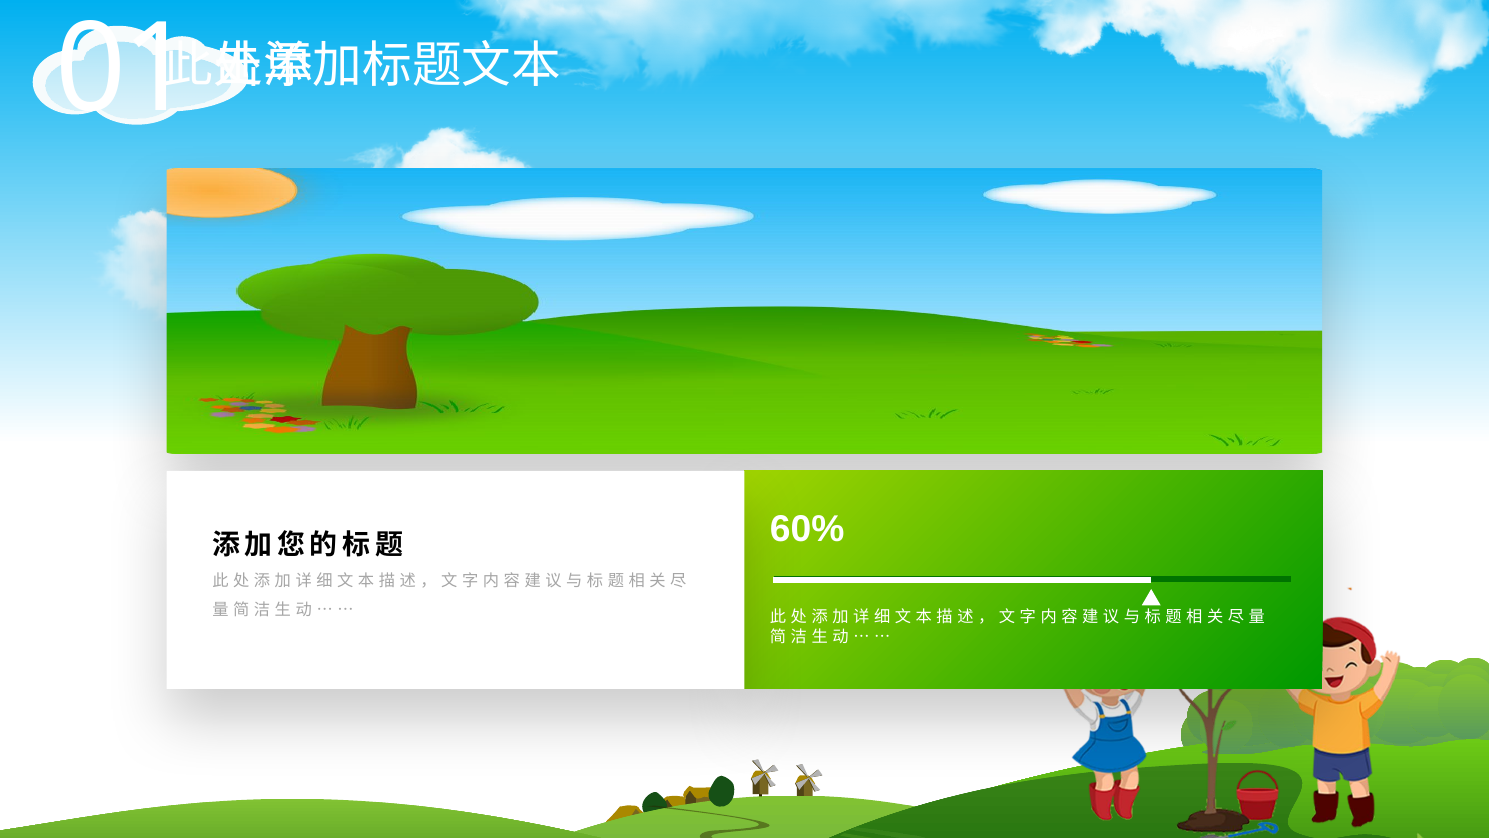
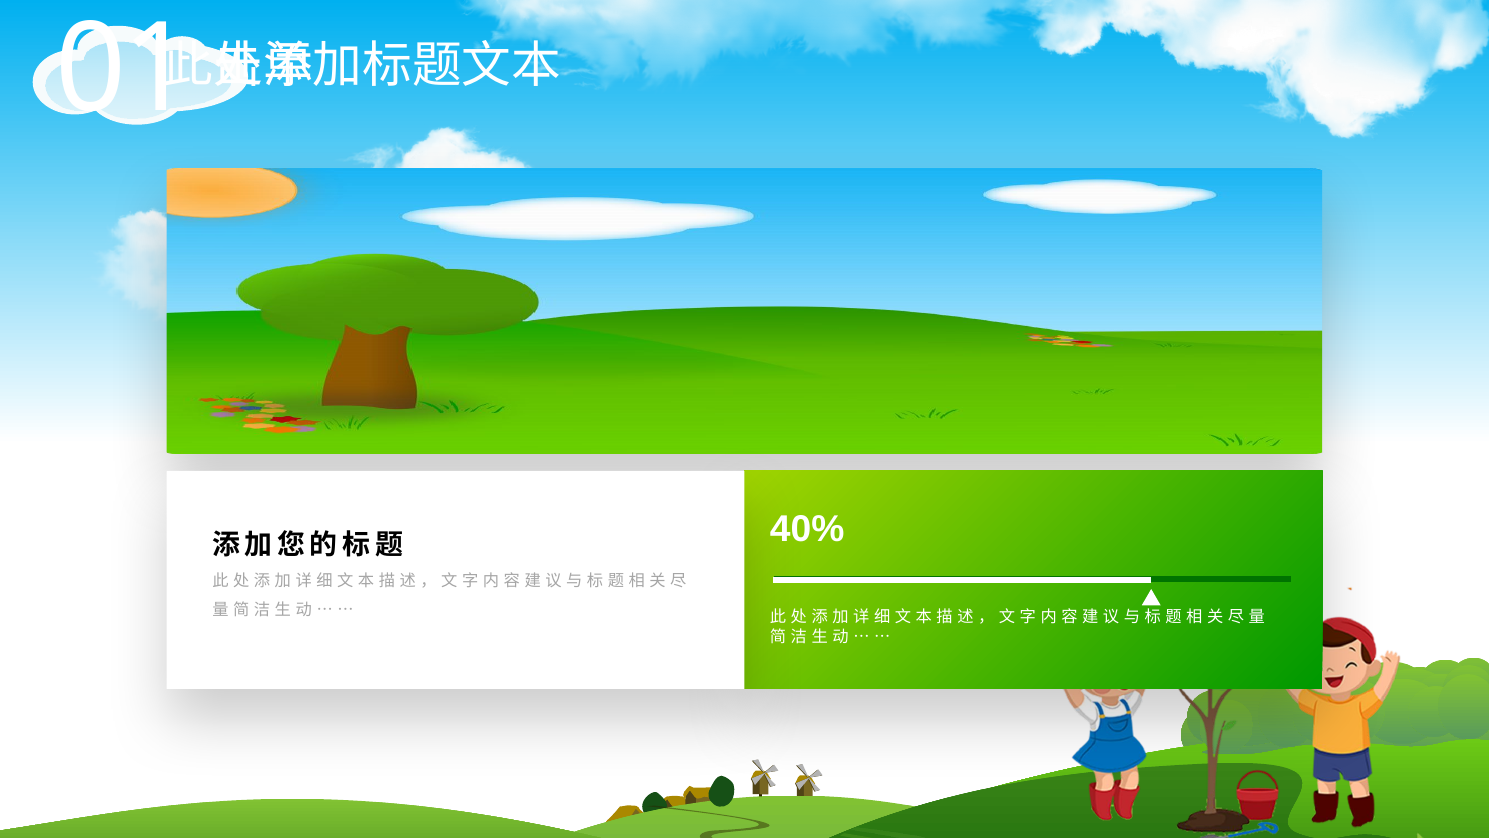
60%: 60% -> 40% (807, 529)
